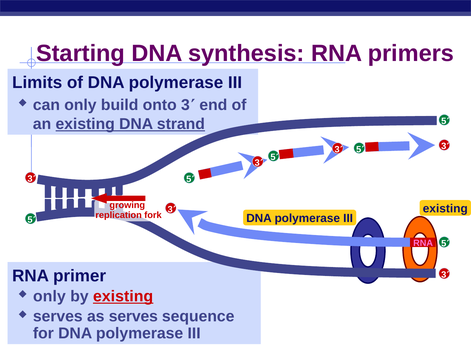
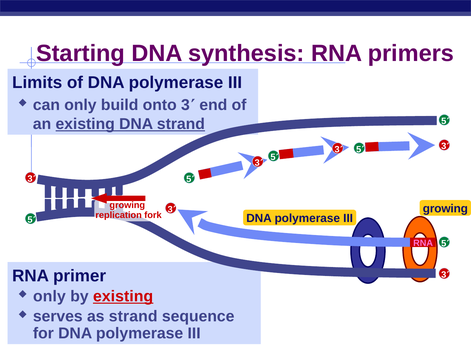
existing: existing -> growing (445, 209)
as serves: serves -> strand (133, 317)
